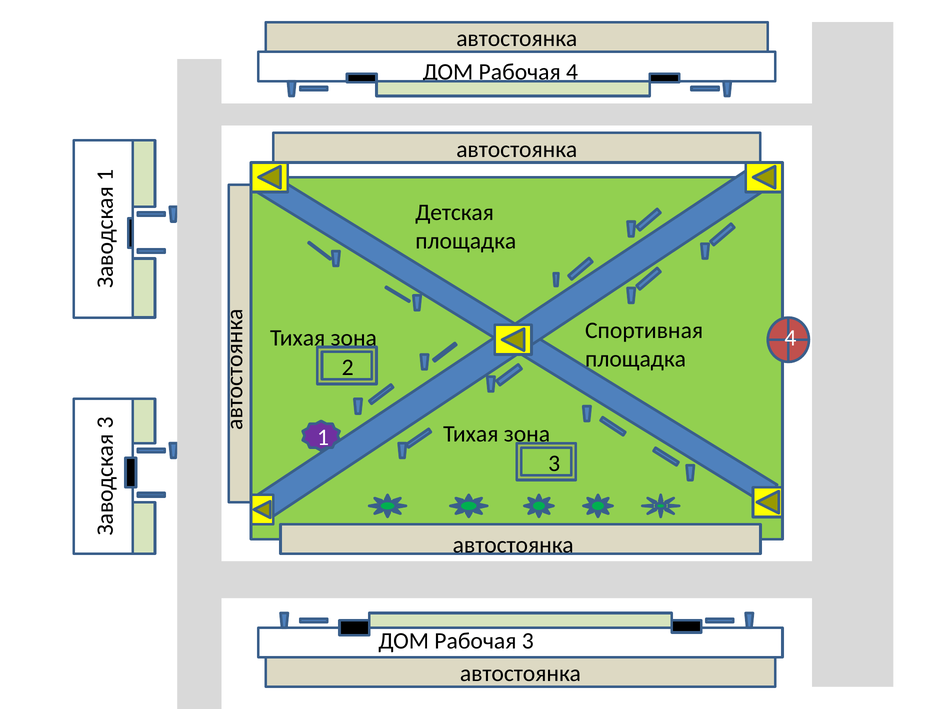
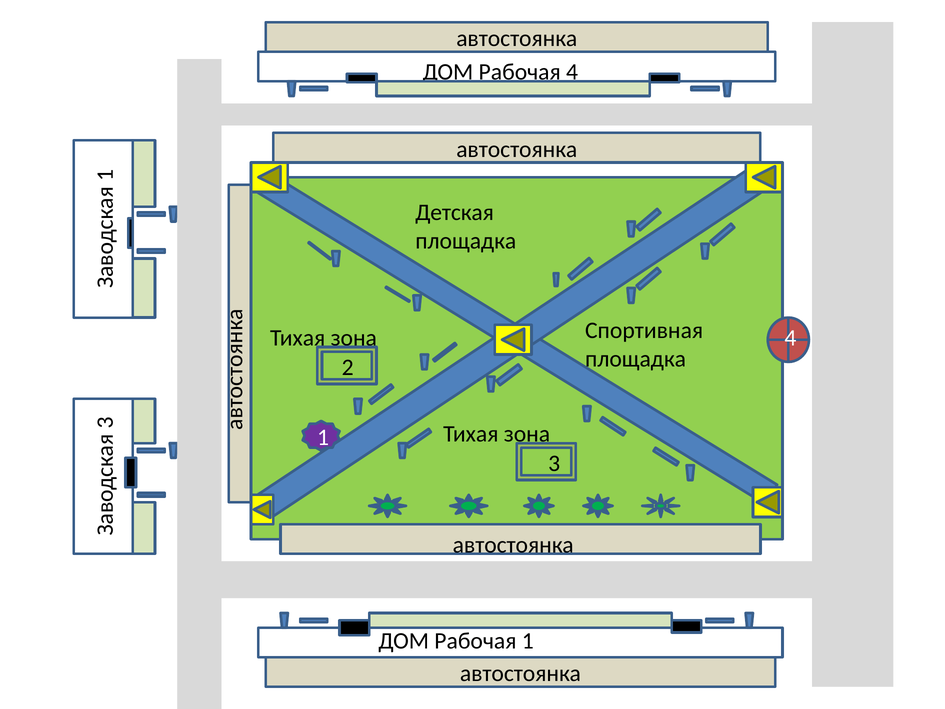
Рабочая 3: 3 -> 1 (528, 641)
